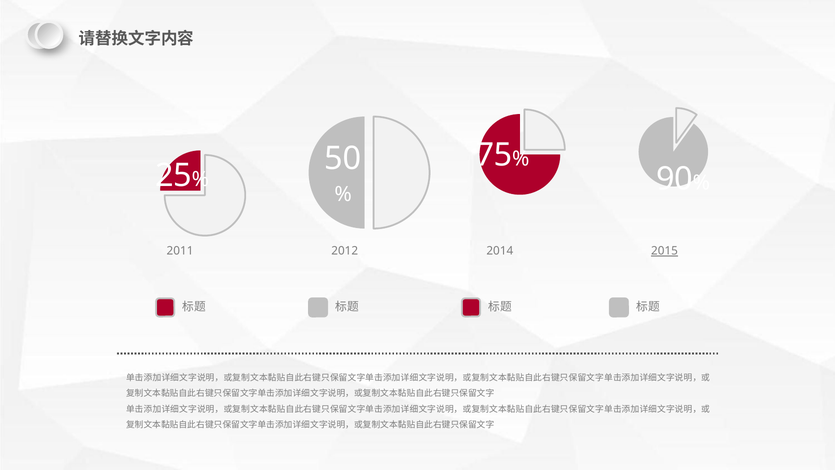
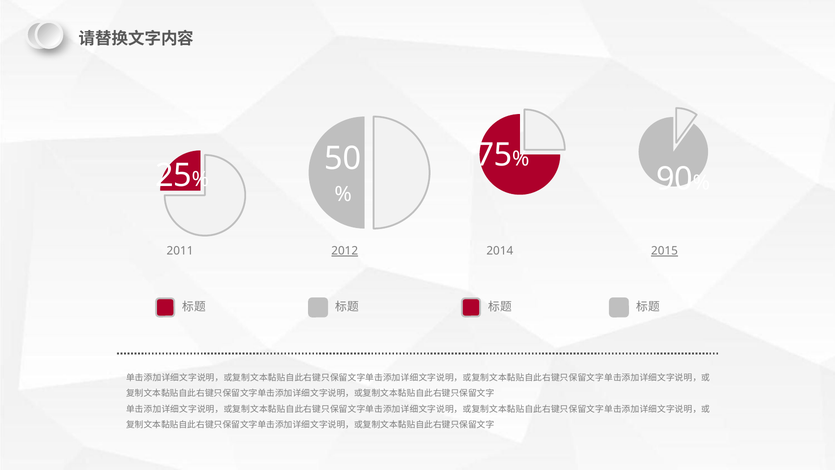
2012 underline: none -> present (345, 251)
